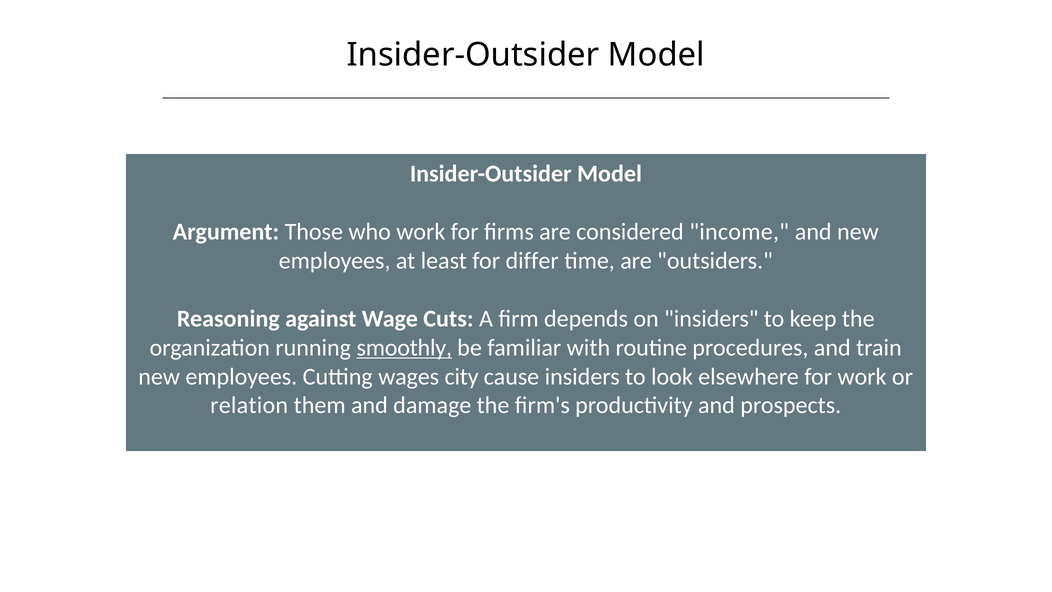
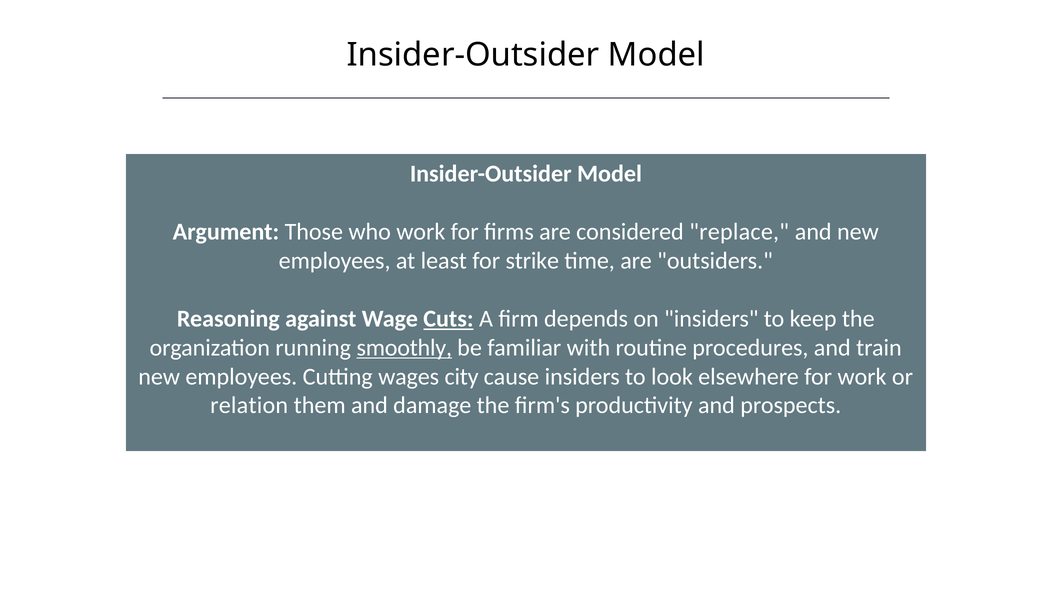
income: income -> replace (739, 232)
differ: differ -> strike (532, 261)
Cuts underline: none -> present (448, 319)
